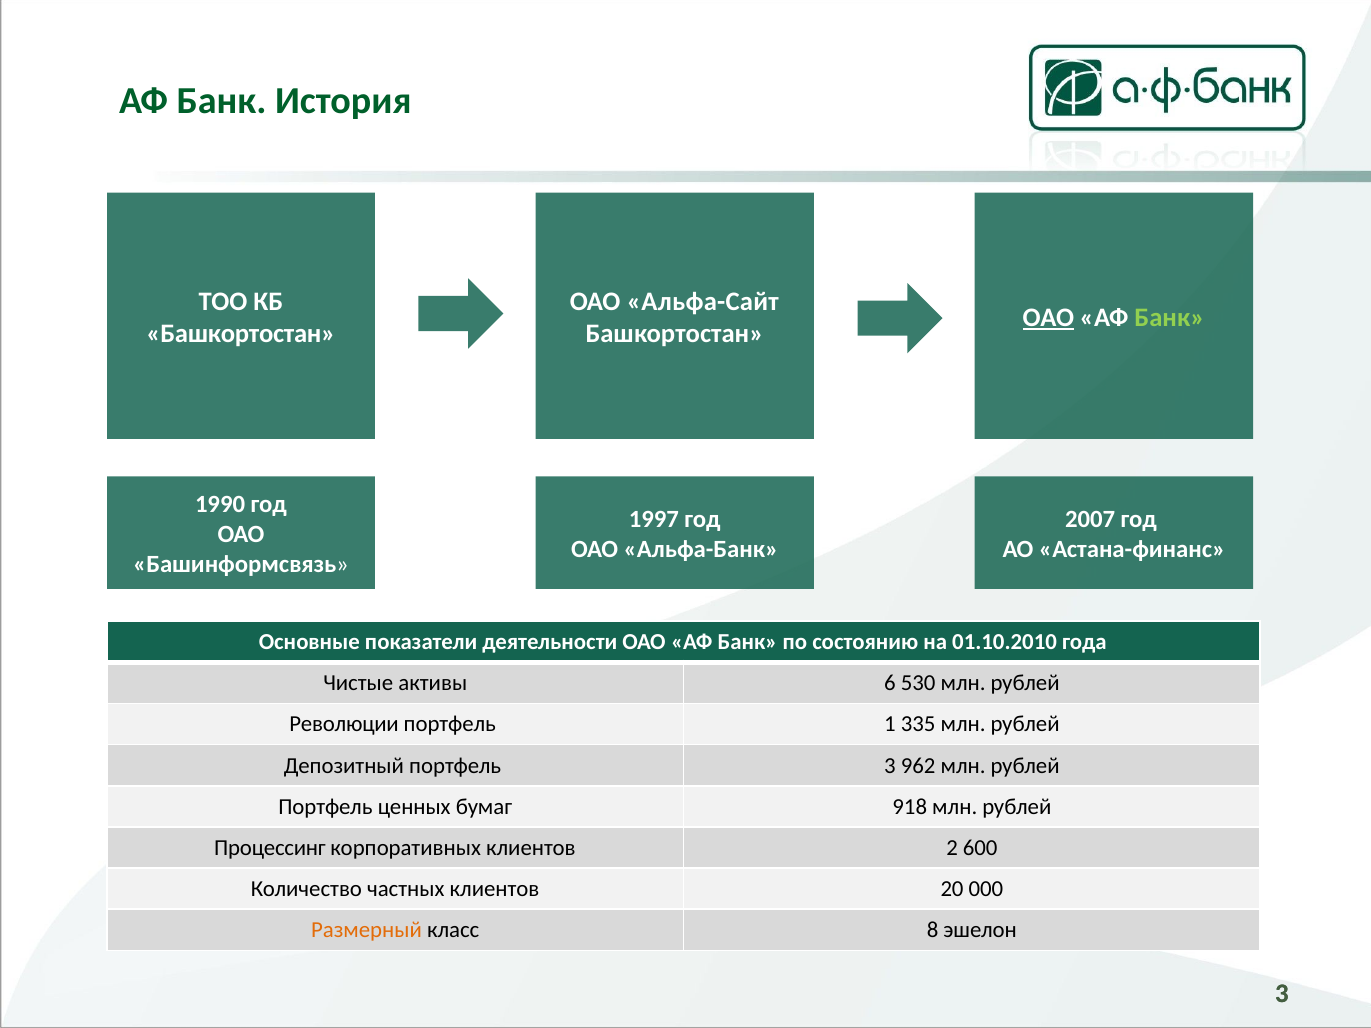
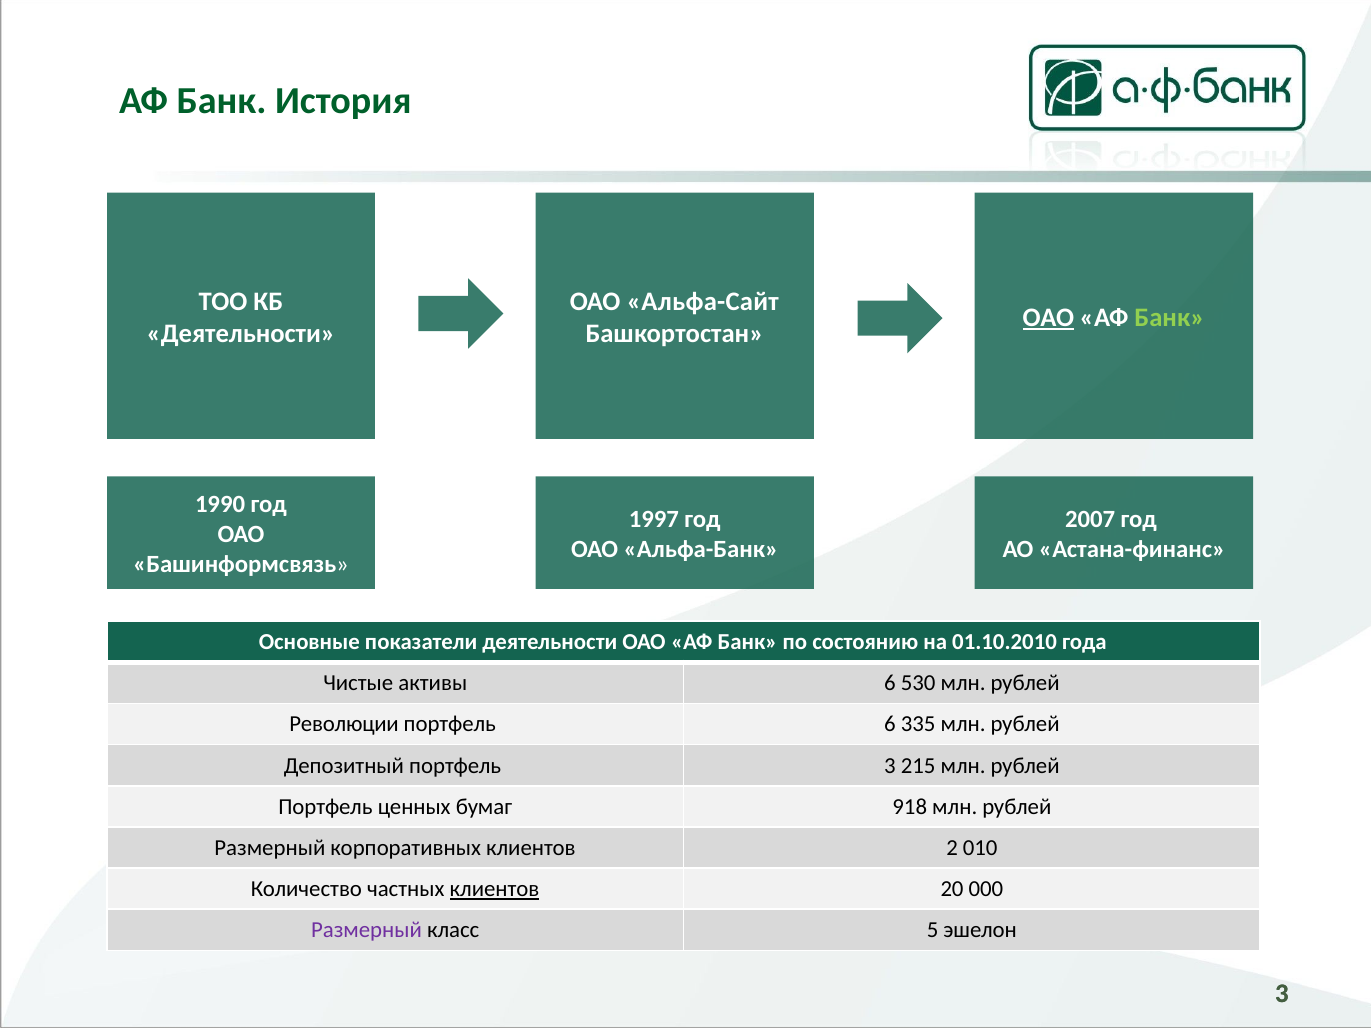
Башкортостан: Башкортостан -> Деятельности (241, 334)
портфель 1: 1 -> 6 (890, 725)
962: 962 -> 215 (918, 766)
Процессинг: Процессинг -> Размерный (270, 848)
600: 600 -> 010 (980, 848)
клиентов underline: none -> present (494, 889)
Размерный colour: orange -> purple (367, 931)
8: 8 -> 5 (933, 931)
